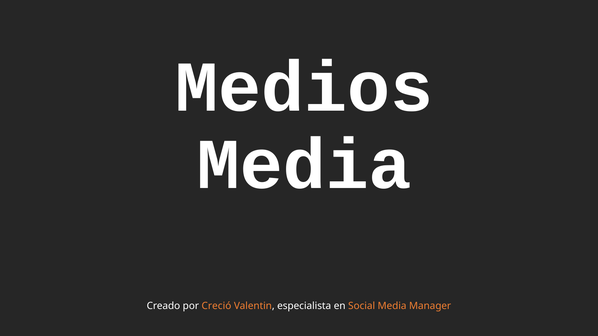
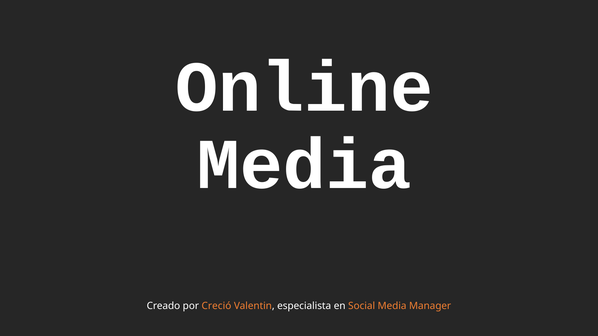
Medios: Medios -> Online (304, 87)
